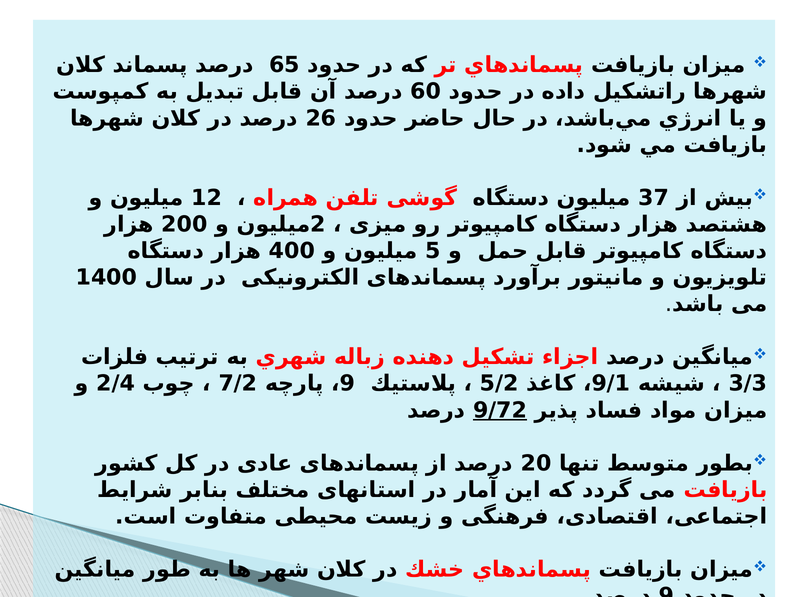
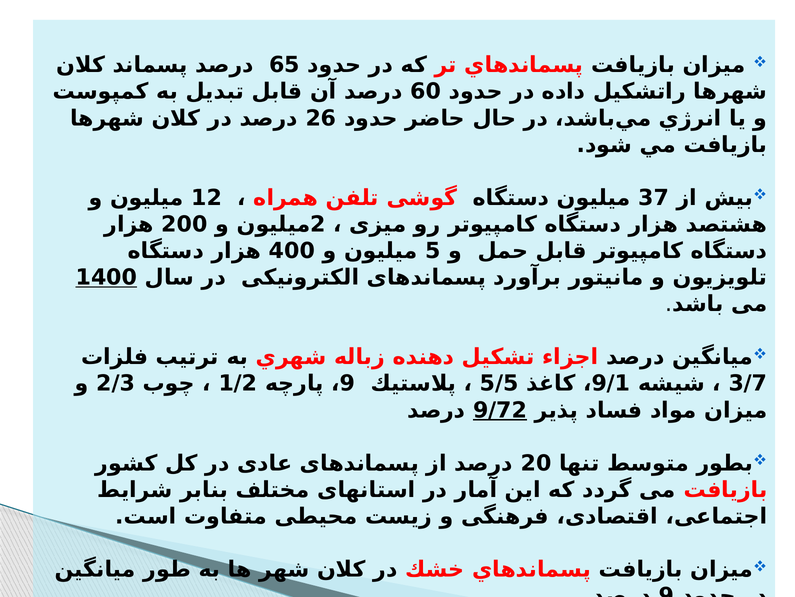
1400 underline: none -> present (106, 277)
2/4: 2/4 -> 2/3 (116, 383)
7/2: 7/2 -> 1/2 (238, 383)
5/2: 5/2 -> 5/5 (499, 383)
3/3: 3/3 -> 3/7 (748, 383)
